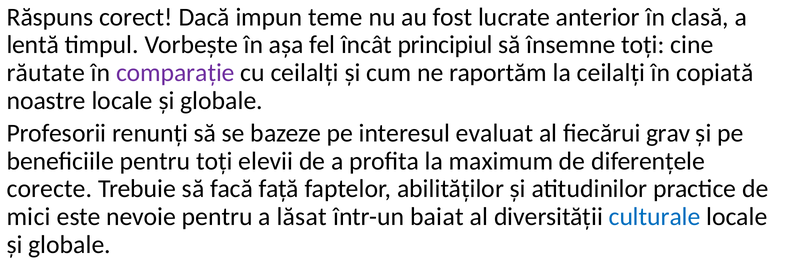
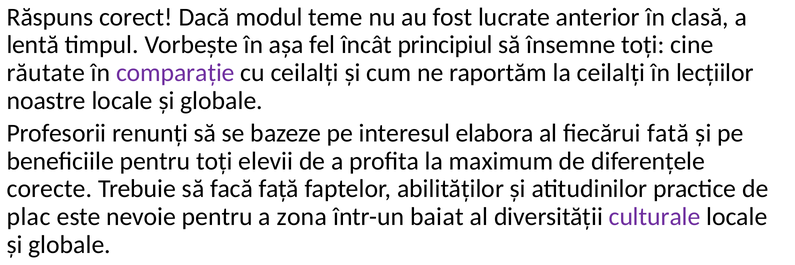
impun: impun -> modul (269, 17)
copiată: copiată -> lecțiilor (715, 73)
evaluat: evaluat -> elabora (495, 133)
grav: grav -> fată (668, 133)
mici: mici -> plac (29, 217)
lăsat: lăsat -> zona (302, 217)
culturale colour: blue -> purple (655, 217)
